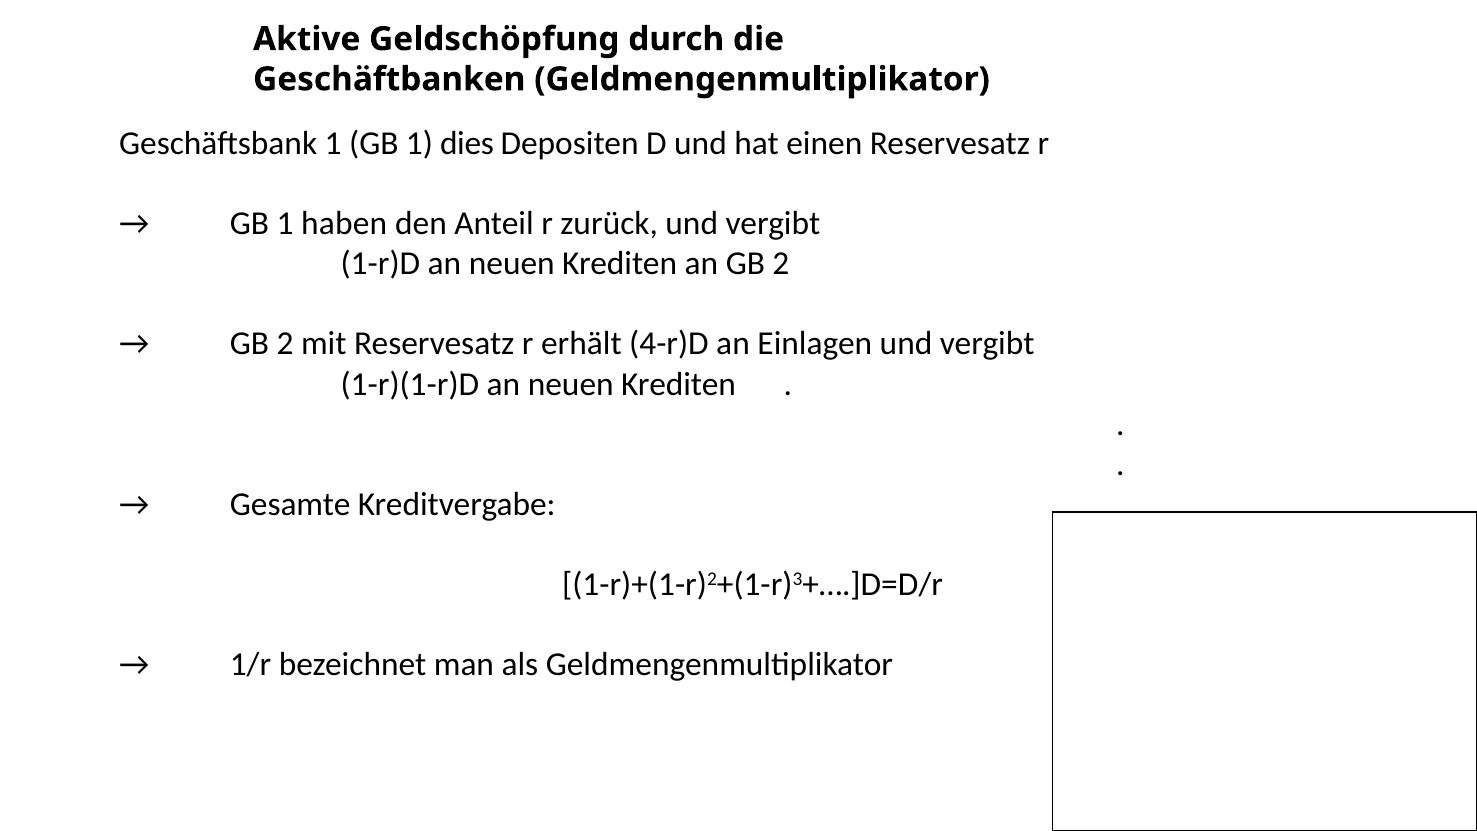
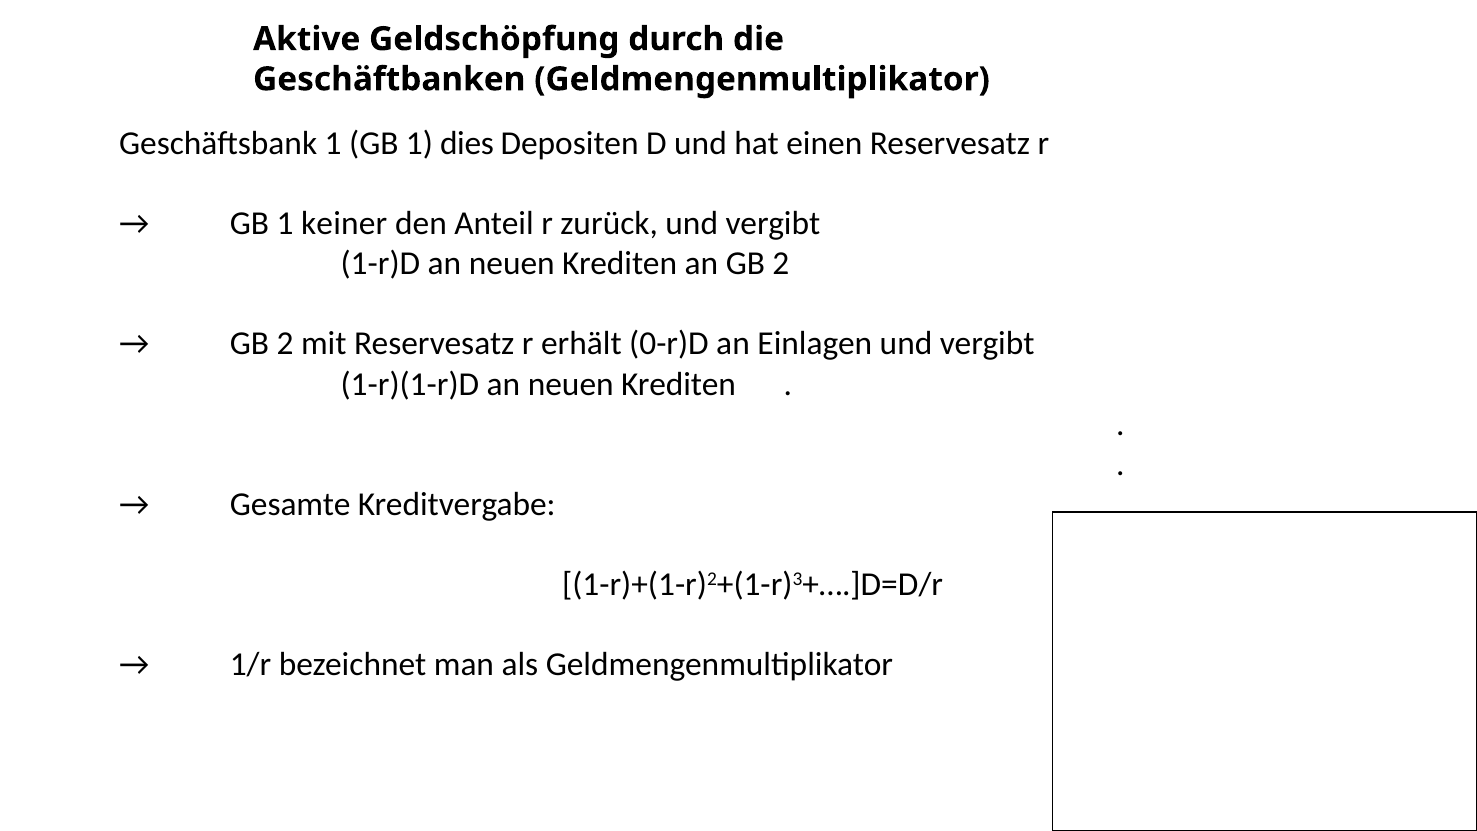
haben: haben -> keiner (344, 223)
4-r)D: 4-r)D -> 0-r)D (669, 344)
